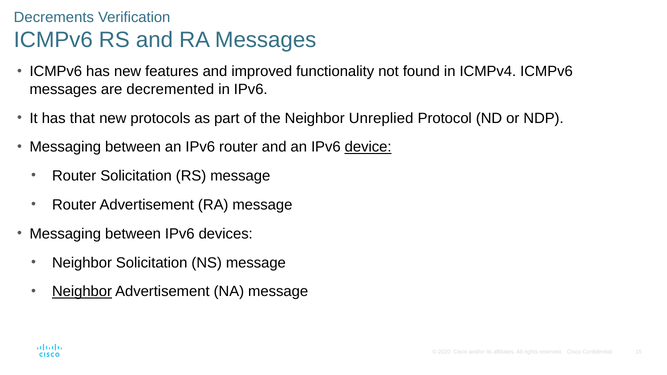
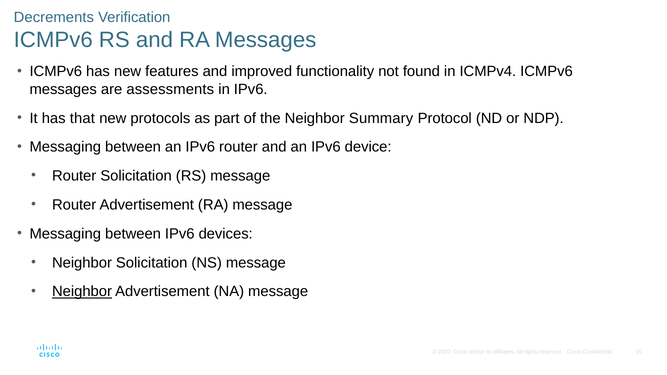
decremented: decremented -> assessments (170, 89)
Unreplied: Unreplied -> Summary (381, 118)
device underline: present -> none (368, 147)
